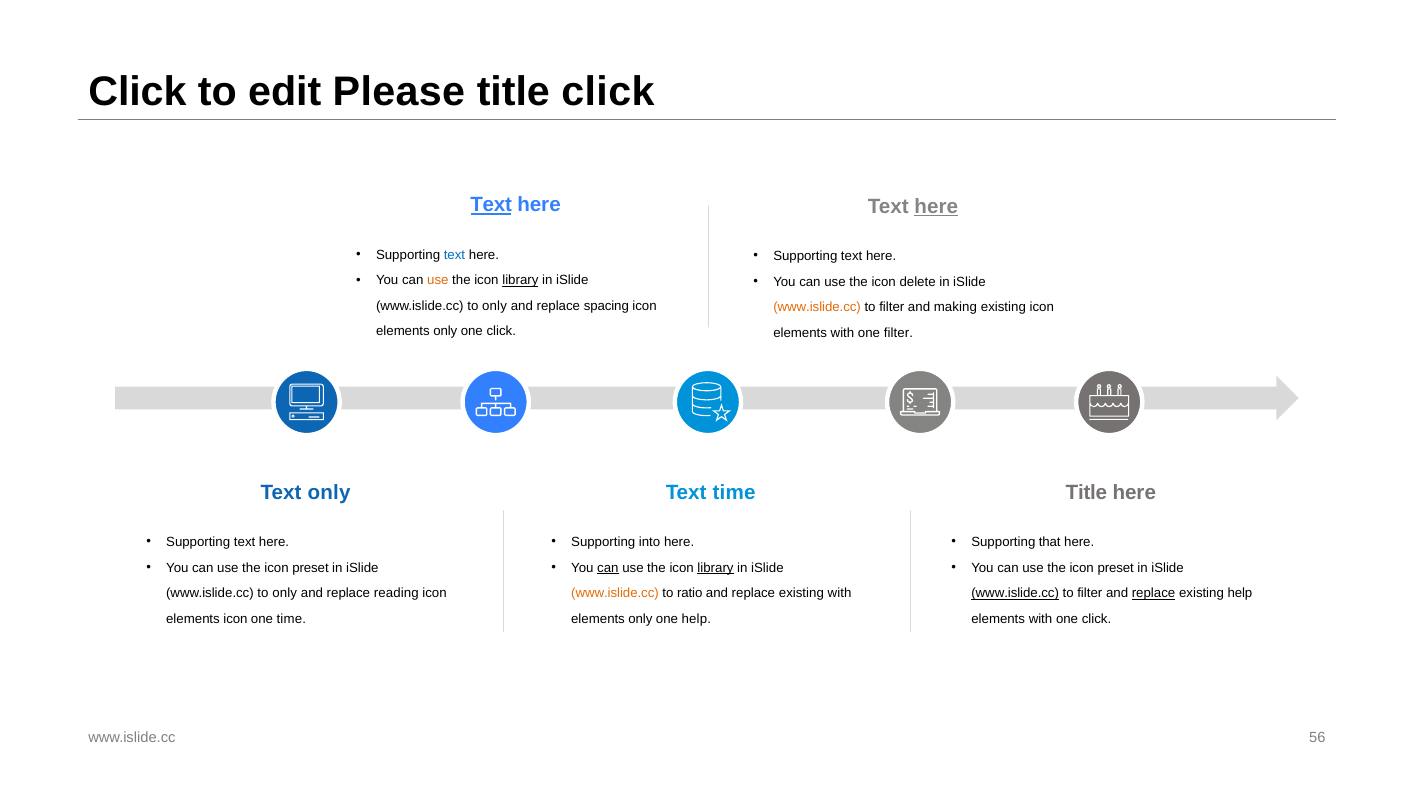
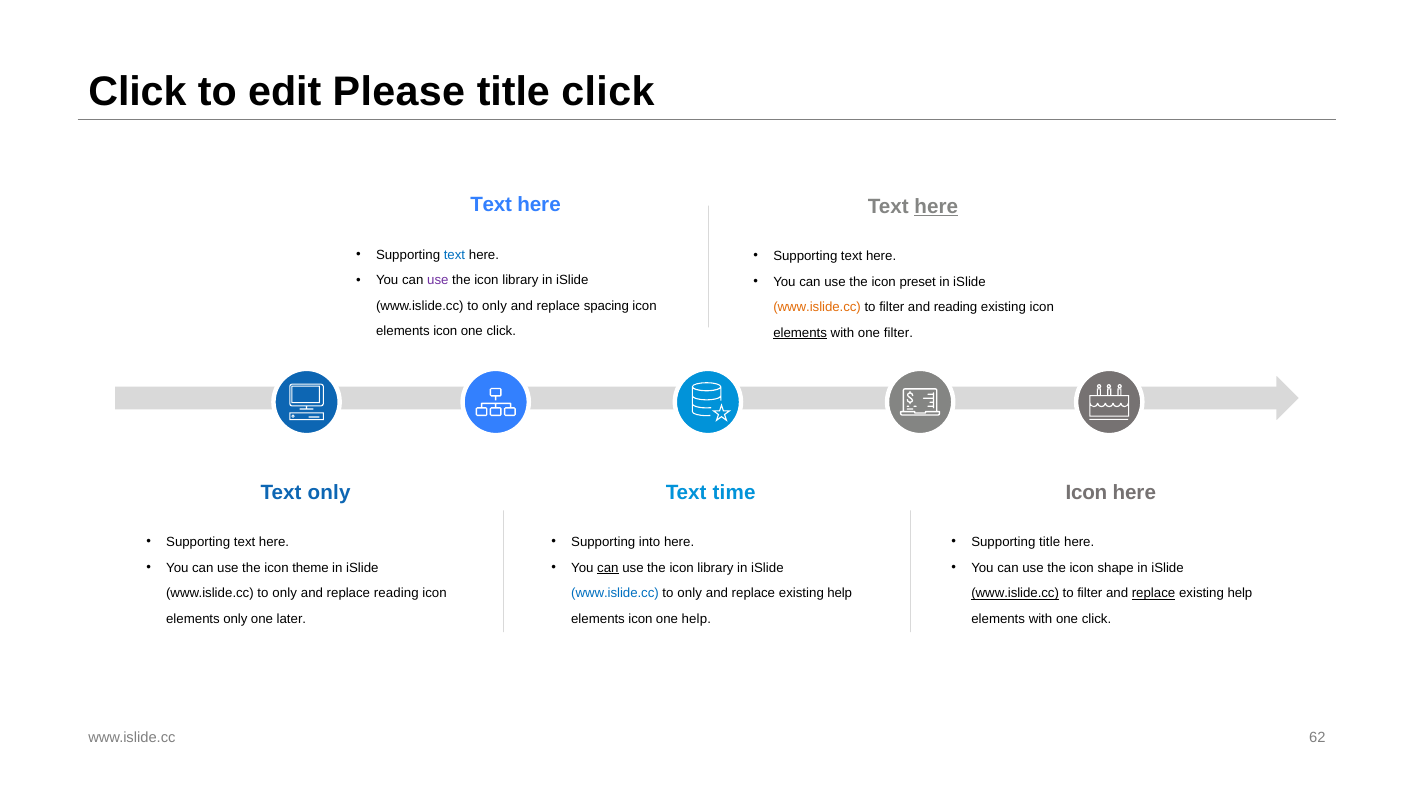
Text underline: present -> none (491, 205)
use colour: orange -> purple (438, 280)
library underline: present -> none (520, 280)
delete: delete -> preset (918, 281)
and making: making -> reading (956, 307)
only: only -> icon (445, 331)
elements underline: none -> present (800, 332)
Title: Title -> Icon (1086, 492)
Supporting that: that -> title (1050, 542)
preset: preset -> theme (311, 567)
library underline: present -> none (716, 567)
preset: preset -> shape (1116, 567)
www.islide.cc colour: orange -> blue (615, 593)
ratio: ratio -> only (690, 593)
with: with -> help (840, 593)
elements icon: icon -> only (235, 618)
one time: time -> later (291, 618)
only: only -> icon (640, 618)
56: 56 -> 62 (1317, 737)
